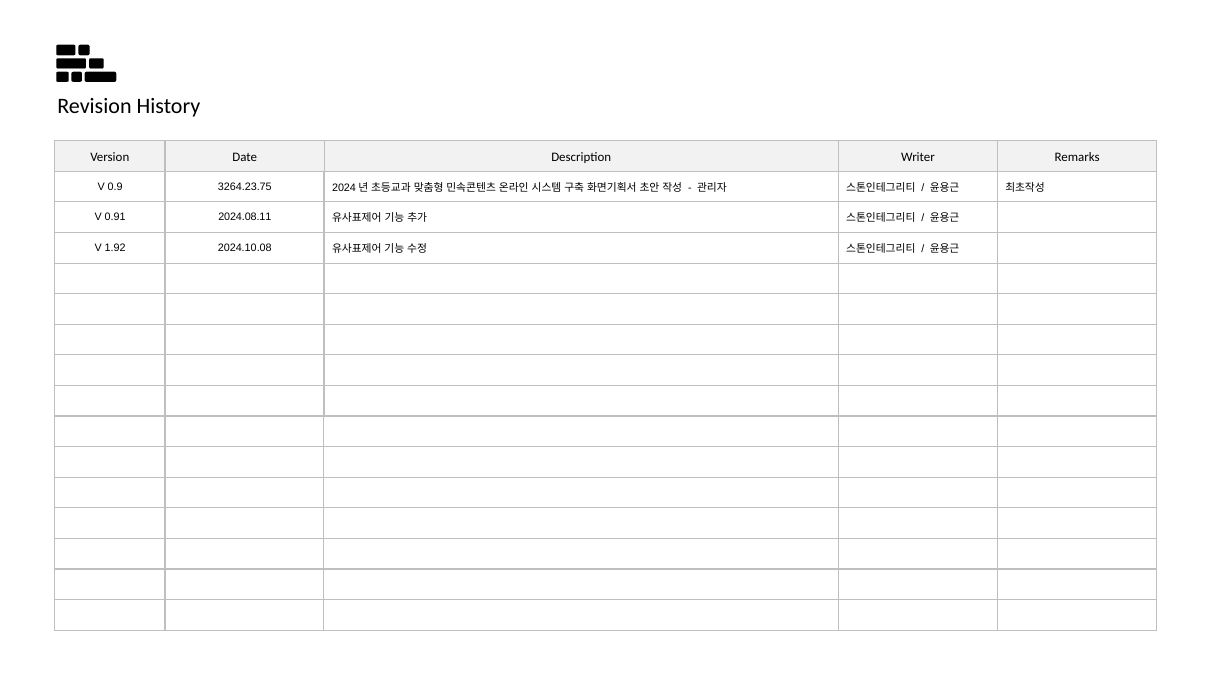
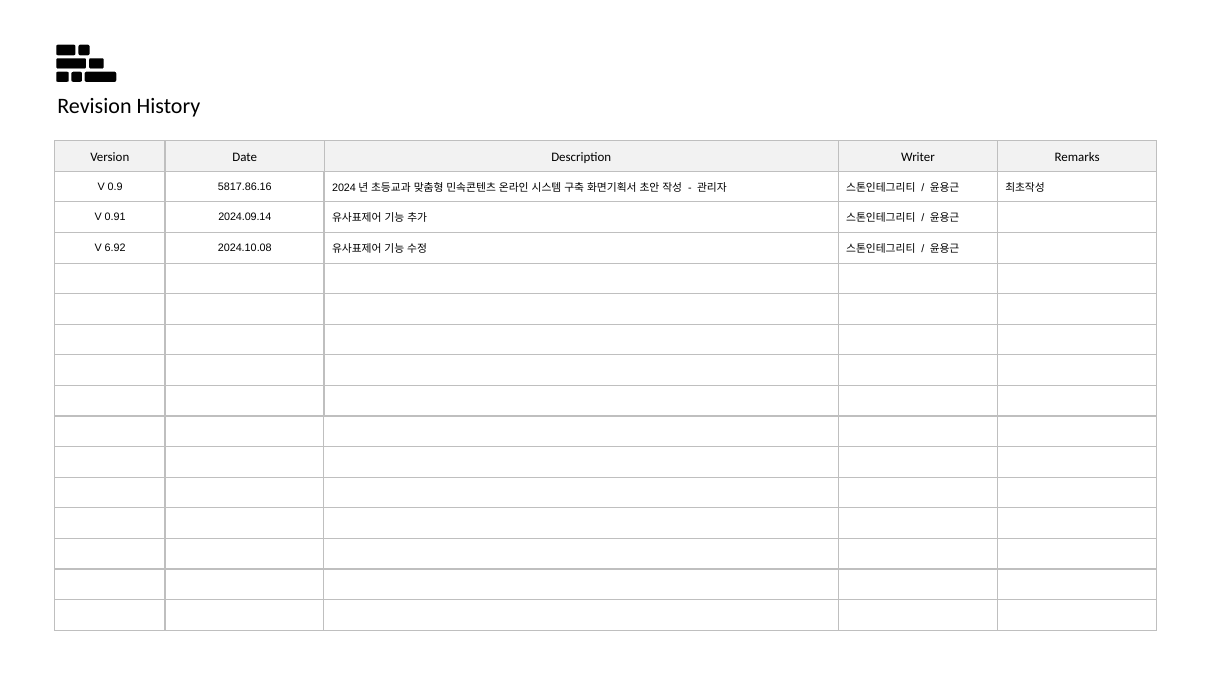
3264.23.75: 3264.23.75 -> 5817.86.16 (245, 187)
2024.08.11: 2024.08.11 -> 2024.09.14 (245, 217)
1.92: 1.92 -> 6.92 (115, 248)
